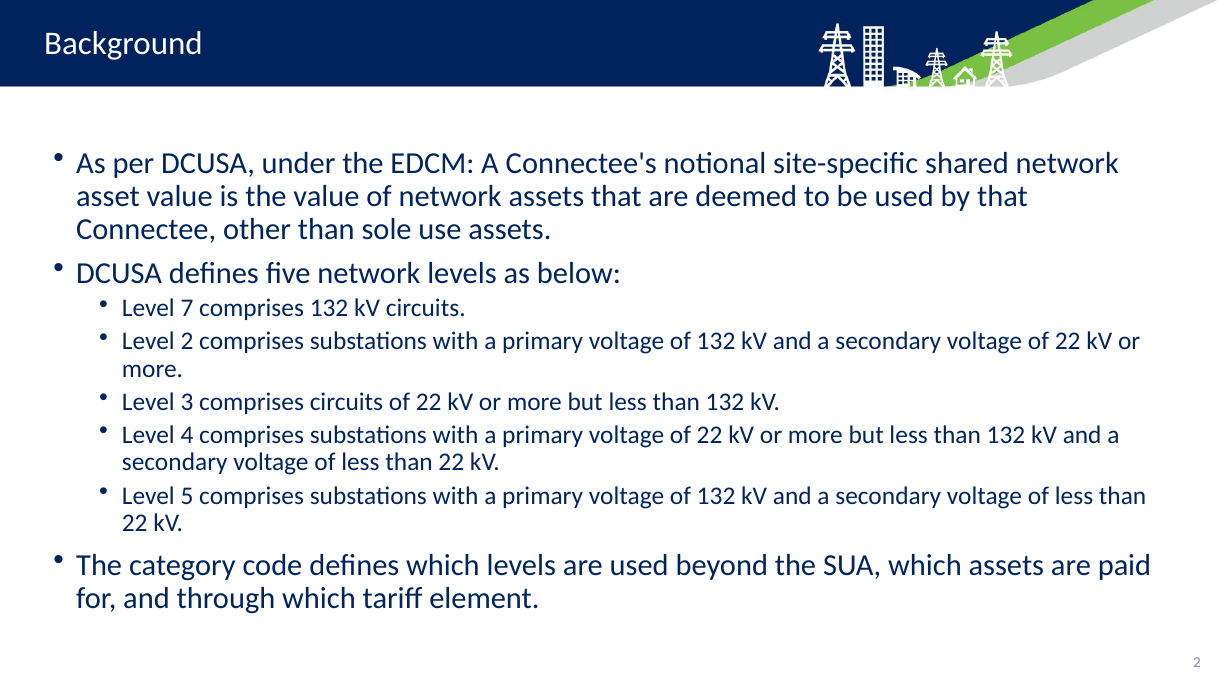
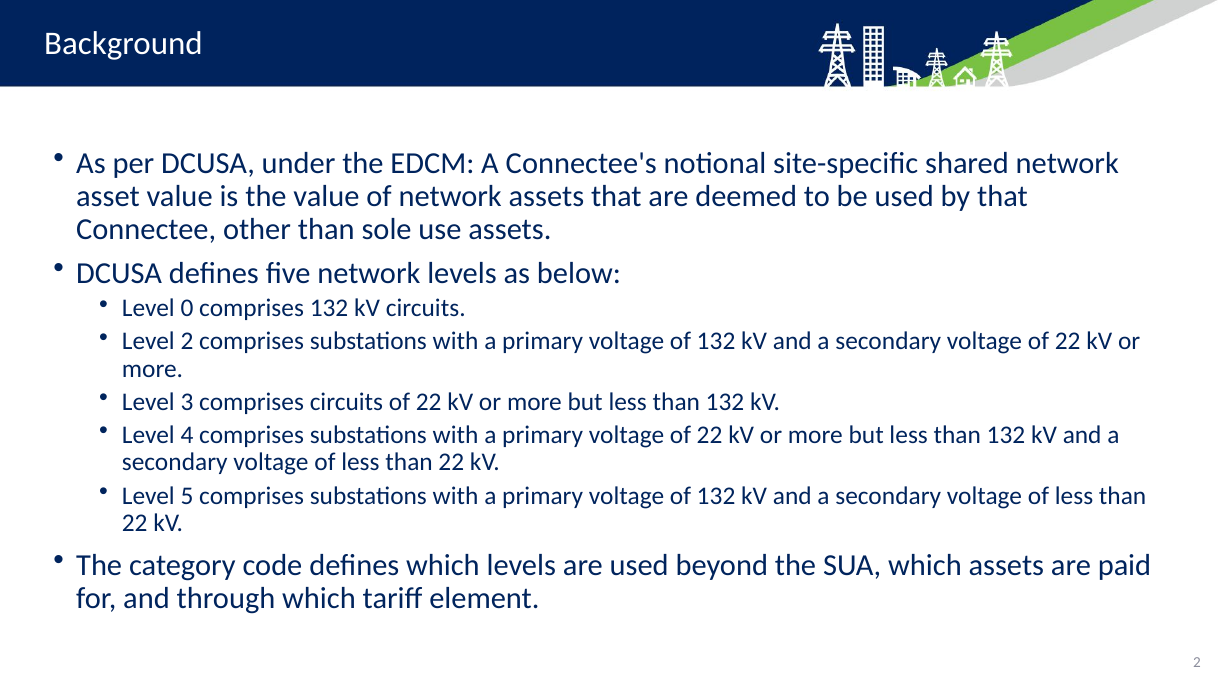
7: 7 -> 0 (187, 309)
